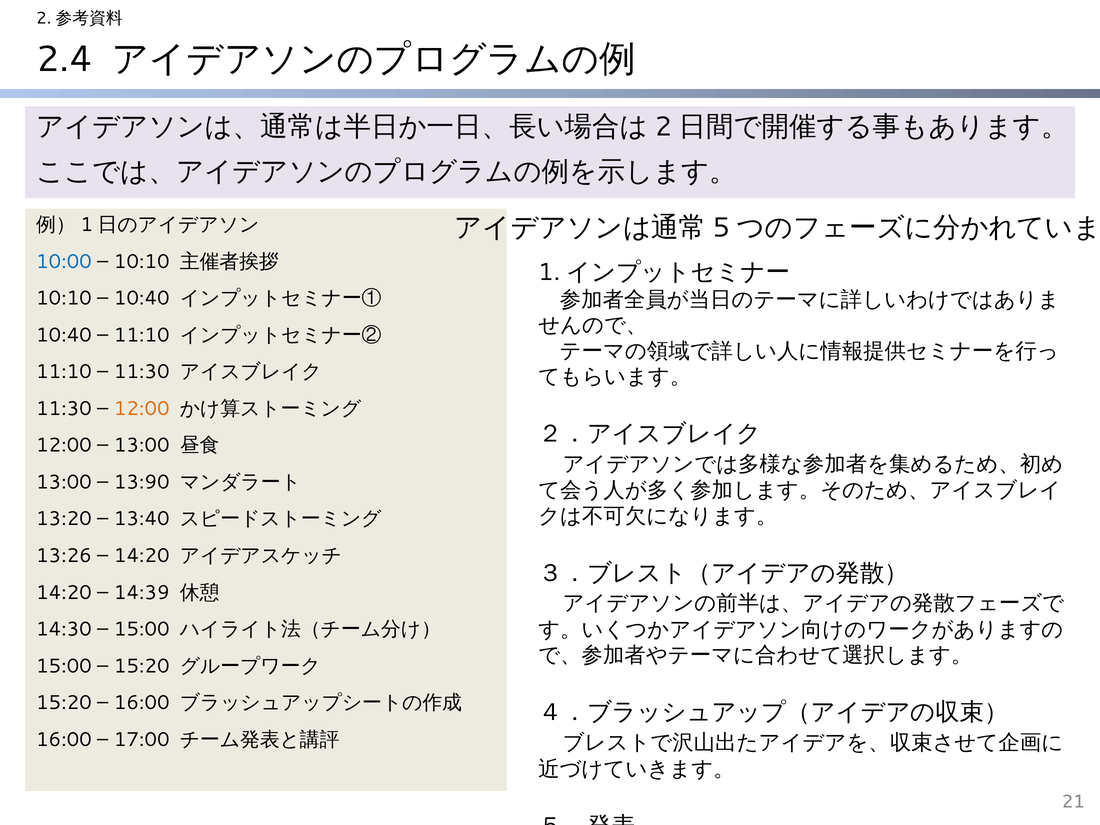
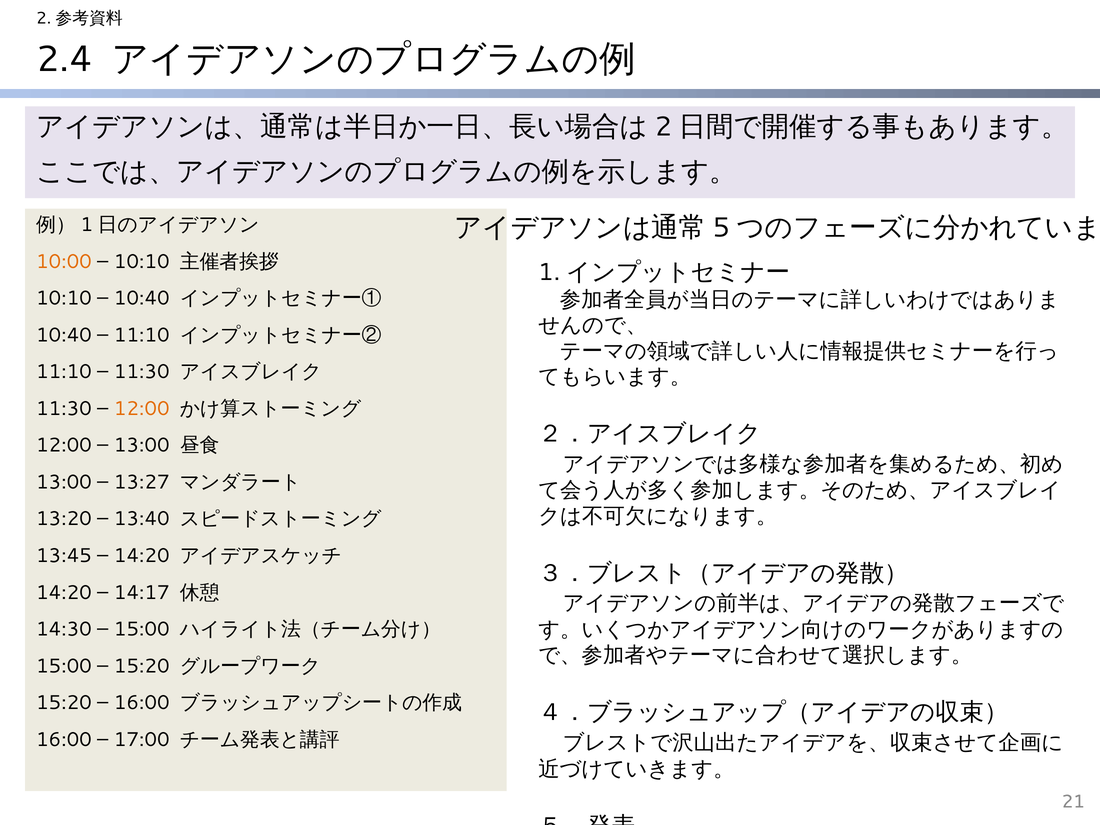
10:00 colour: blue -> orange (64, 262)
13:90: 13:90 -> 13:27 (142, 482)
13:26: 13:26 -> 13:45 (64, 556)
14:39: 14:39 -> 14:17 (142, 592)
